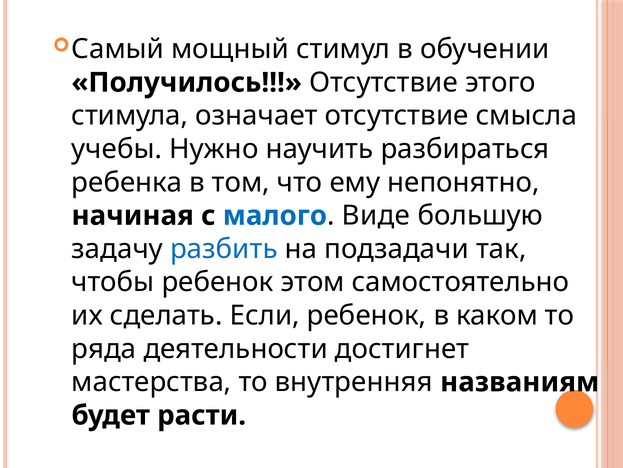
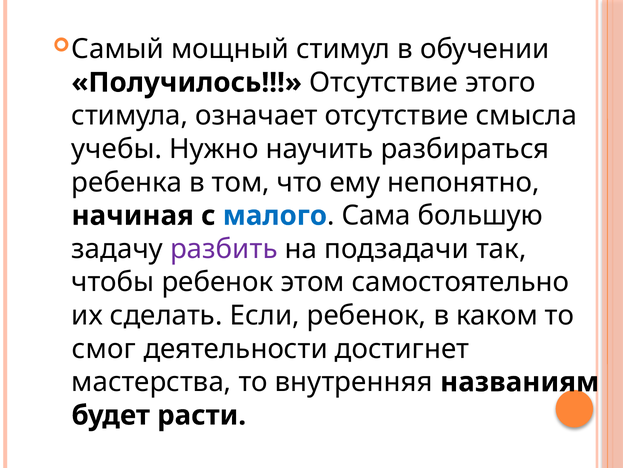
Виде: Виде -> Сама (376, 215)
разбить colour: blue -> purple (224, 249)
ряда: ряда -> смог (104, 348)
